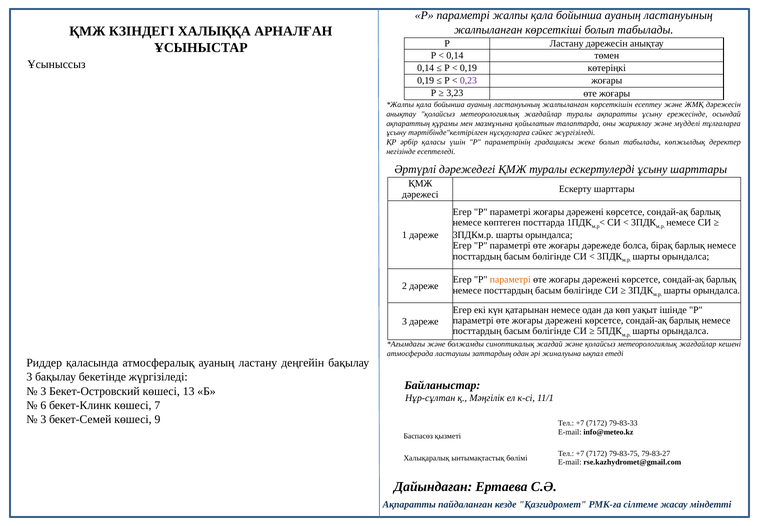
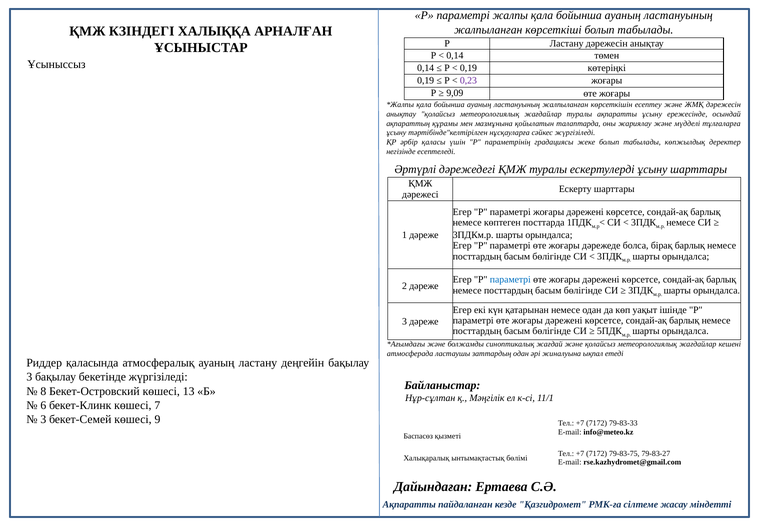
3,23: 3,23 -> 9,09 (455, 93)
параметрі colour: orange -> blue (510, 279)
3: 3 -> 8 (43, 391)
